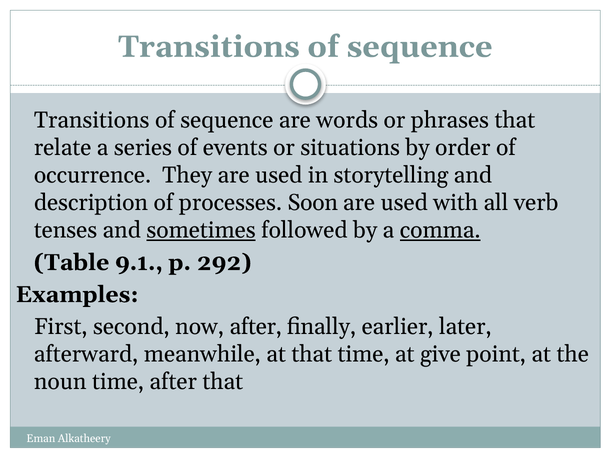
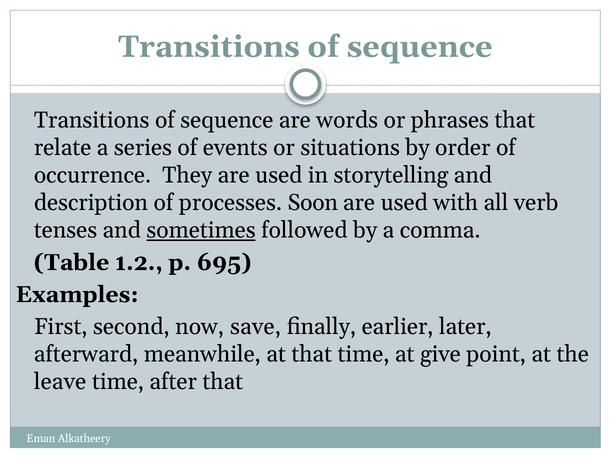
comma underline: present -> none (440, 230)
9.1: 9.1 -> 1.2 (139, 263)
292: 292 -> 695 (224, 263)
now after: after -> save (256, 327)
noun: noun -> leave (60, 382)
